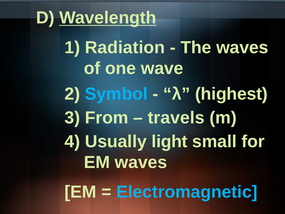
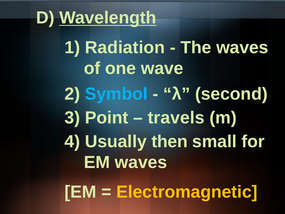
highest: highest -> second (231, 94)
From: From -> Point (107, 118)
light: light -> then (170, 141)
Electromagnetic colour: light blue -> yellow (187, 192)
